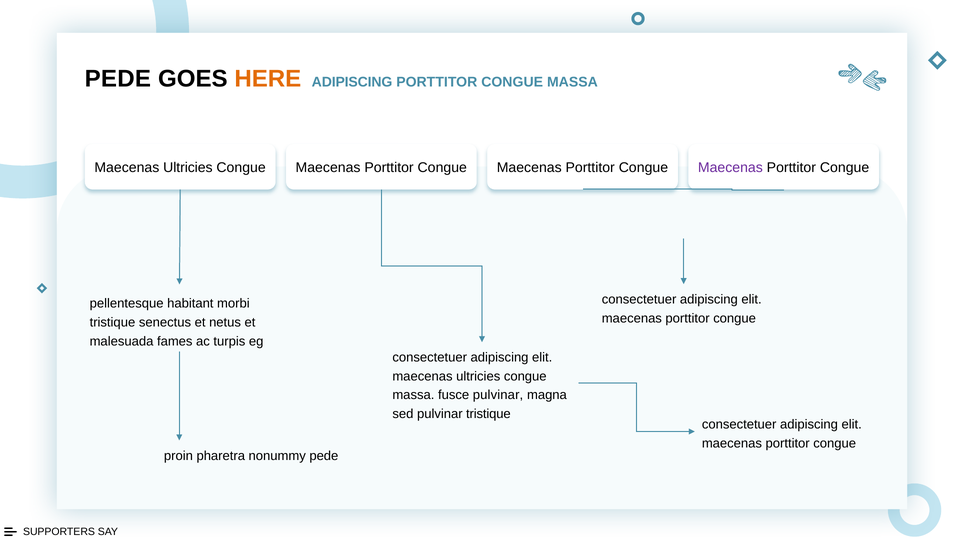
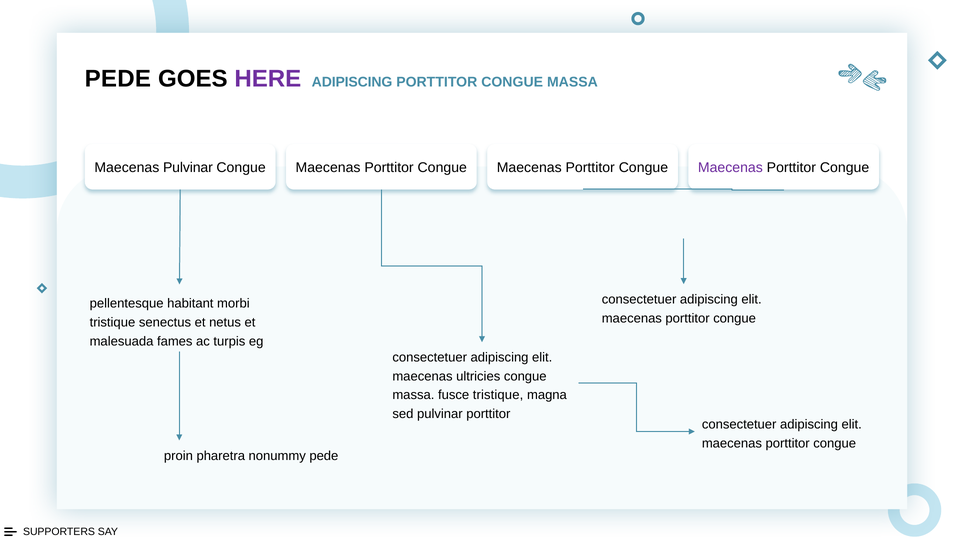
HERE colour: orange -> purple (268, 79)
Ultricies: Ultricies -> Pulvinar (188, 168)
fusce pulvinar: pulvinar -> tristique (498, 395)
pulvinar tristique: tristique -> porttitor (488, 414)
